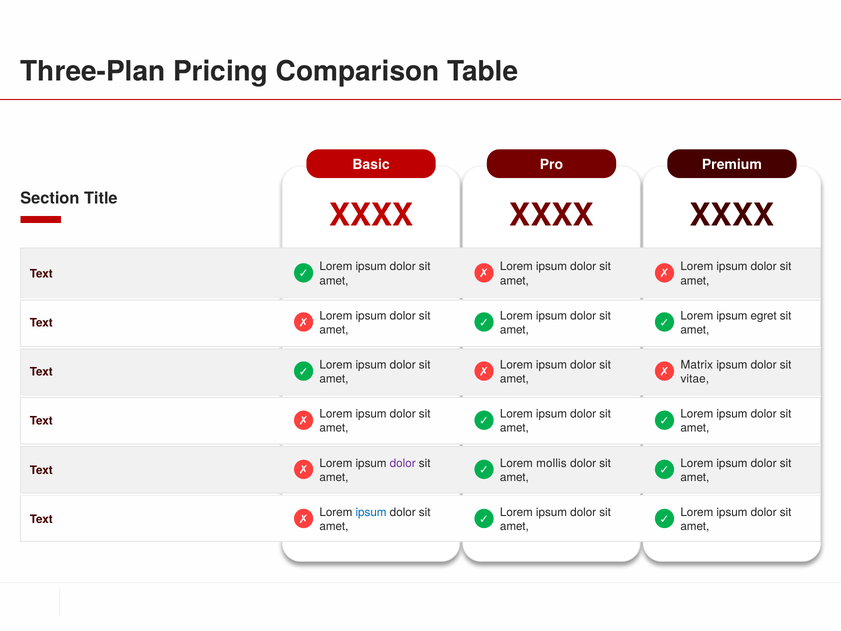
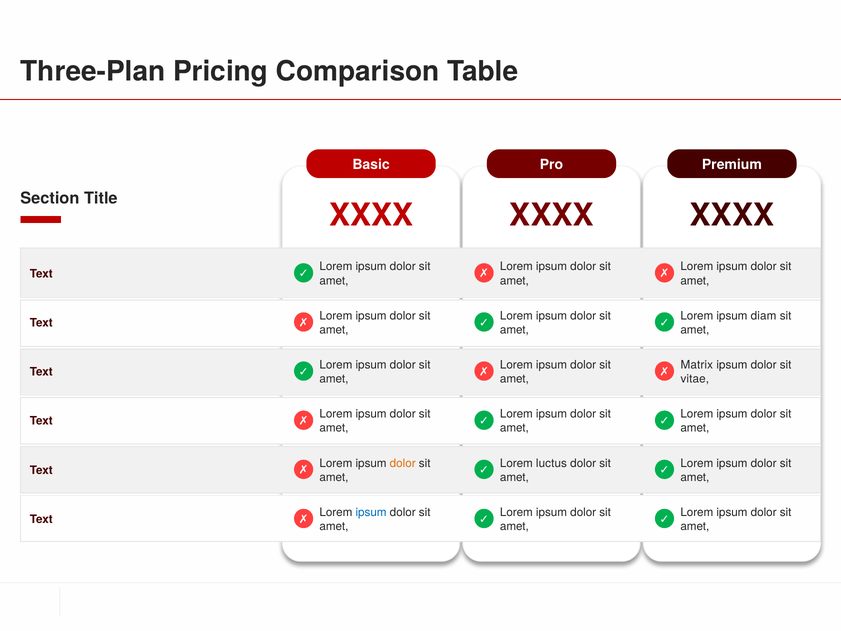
egret: egret -> diam (764, 316)
dolor colour: purple -> orange (403, 463)
mollis: mollis -> luctus (551, 463)
